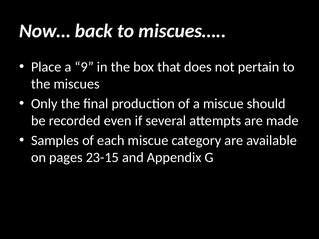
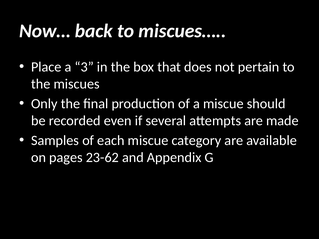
9: 9 -> 3 (84, 67)
23-15: 23-15 -> 23-62 (102, 158)
